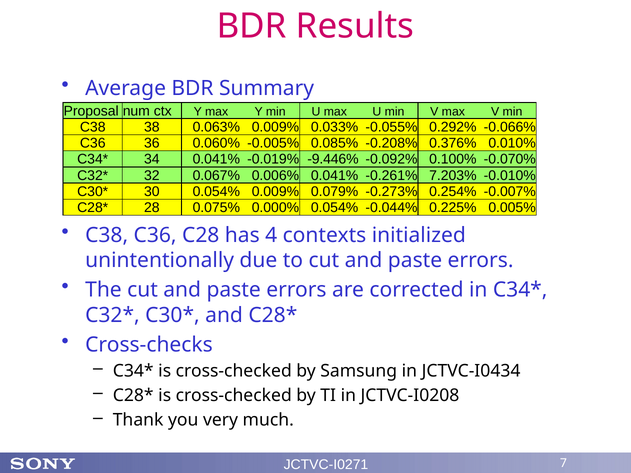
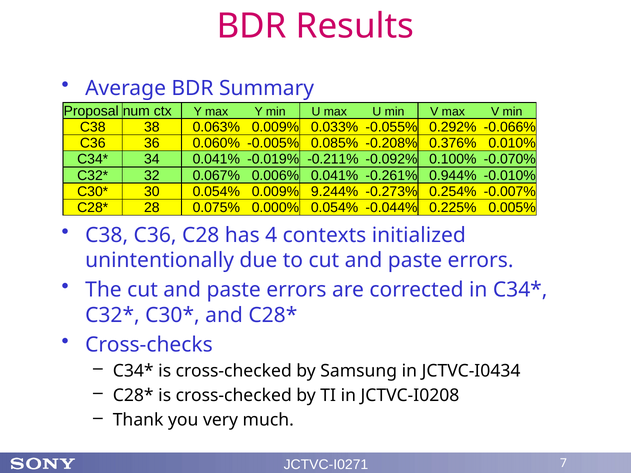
-9.446%: -9.446% -> -0.211% (333, 159)
7.203%: 7.203% -> 0.944% (453, 176)
0.079%: 0.079% -> 9.244% (335, 192)
